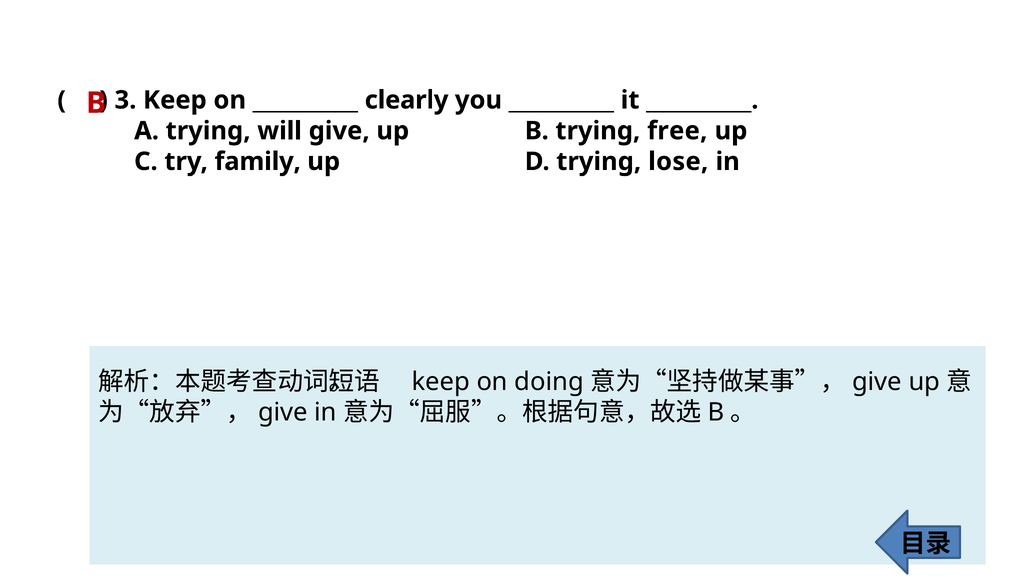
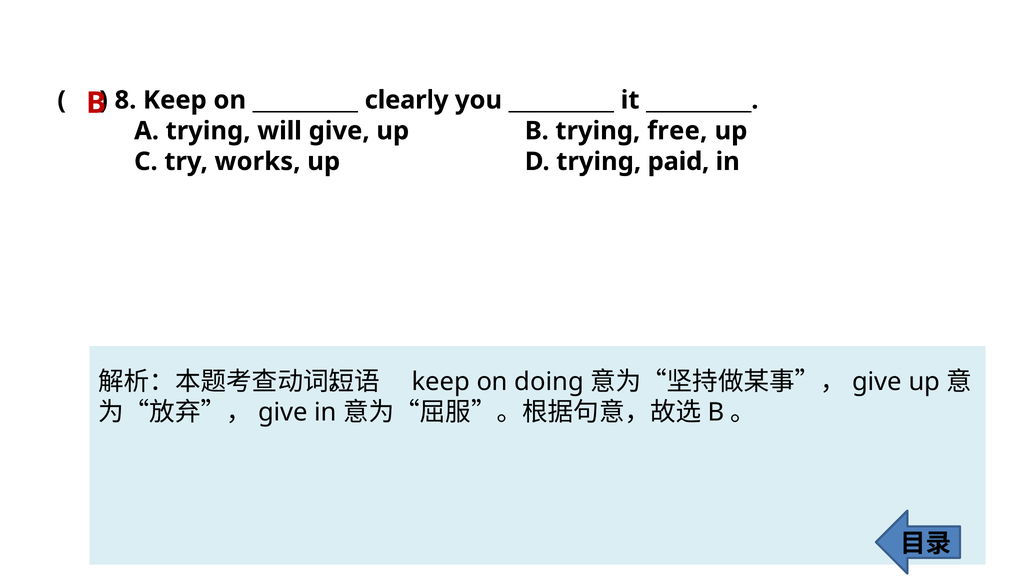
3: 3 -> 8 (125, 100)
family: family -> works (258, 162)
lose: lose -> paid (678, 162)
